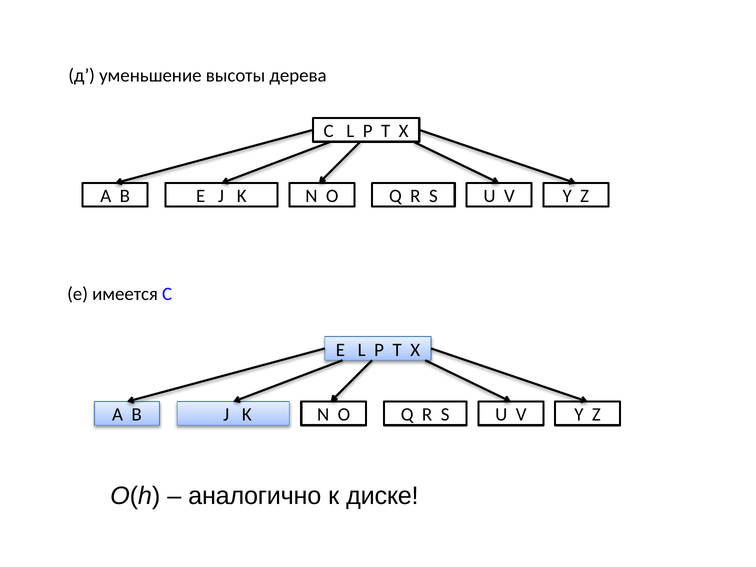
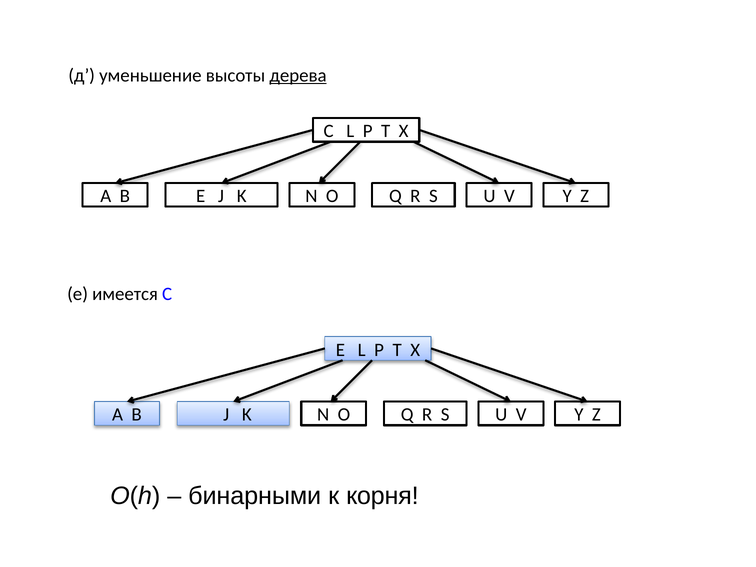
дерева underline: none -> present (298, 75)
аналогично: аналогично -> бинарными (255, 496)
диске: диске -> корня (382, 496)
